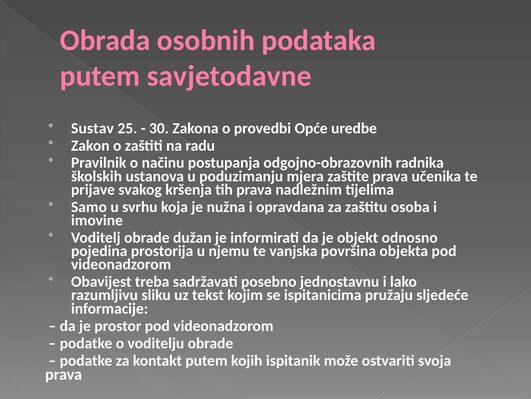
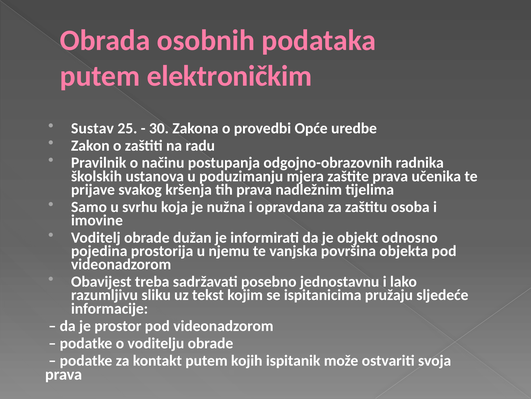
savjetodavne: savjetodavne -> elektroničkim (229, 76)
